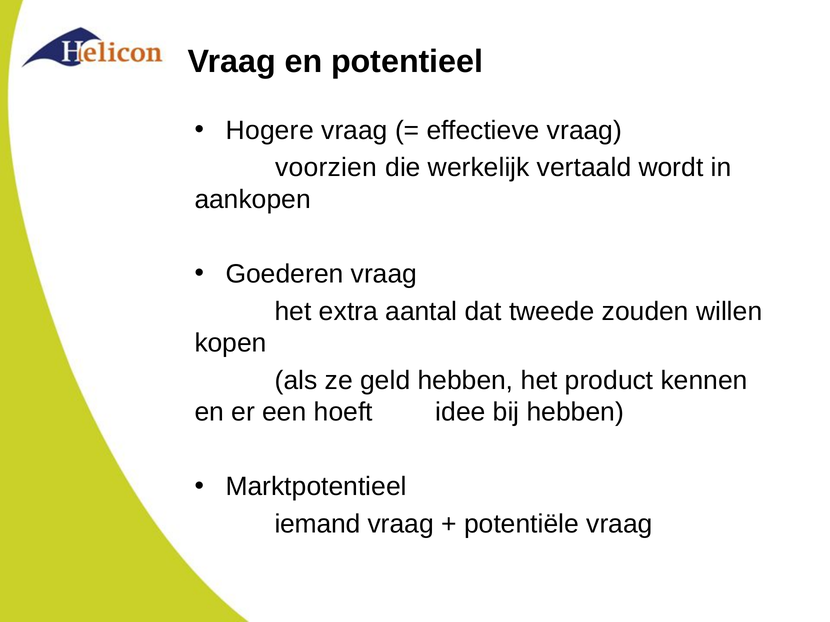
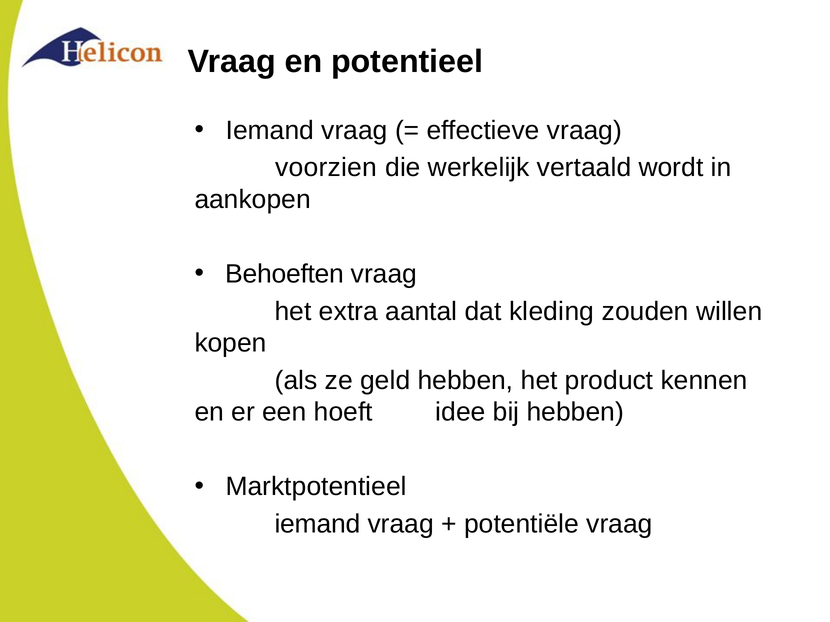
Hogere: Hogere -> Iemand (270, 131)
Goederen: Goederen -> Behoeften (285, 274)
tweede: tweede -> kleding (552, 312)
